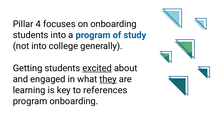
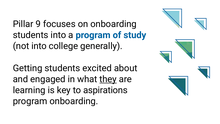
4: 4 -> 9 (38, 24)
excited underline: present -> none (97, 68)
references: references -> aspirations (105, 90)
